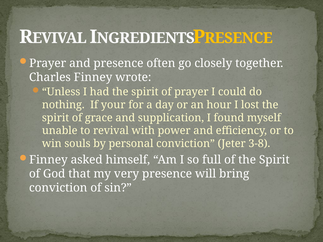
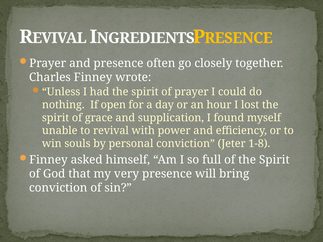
your: your -> open (113, 105)
3-8: 3-8 -> 1-8 (259, 144)
